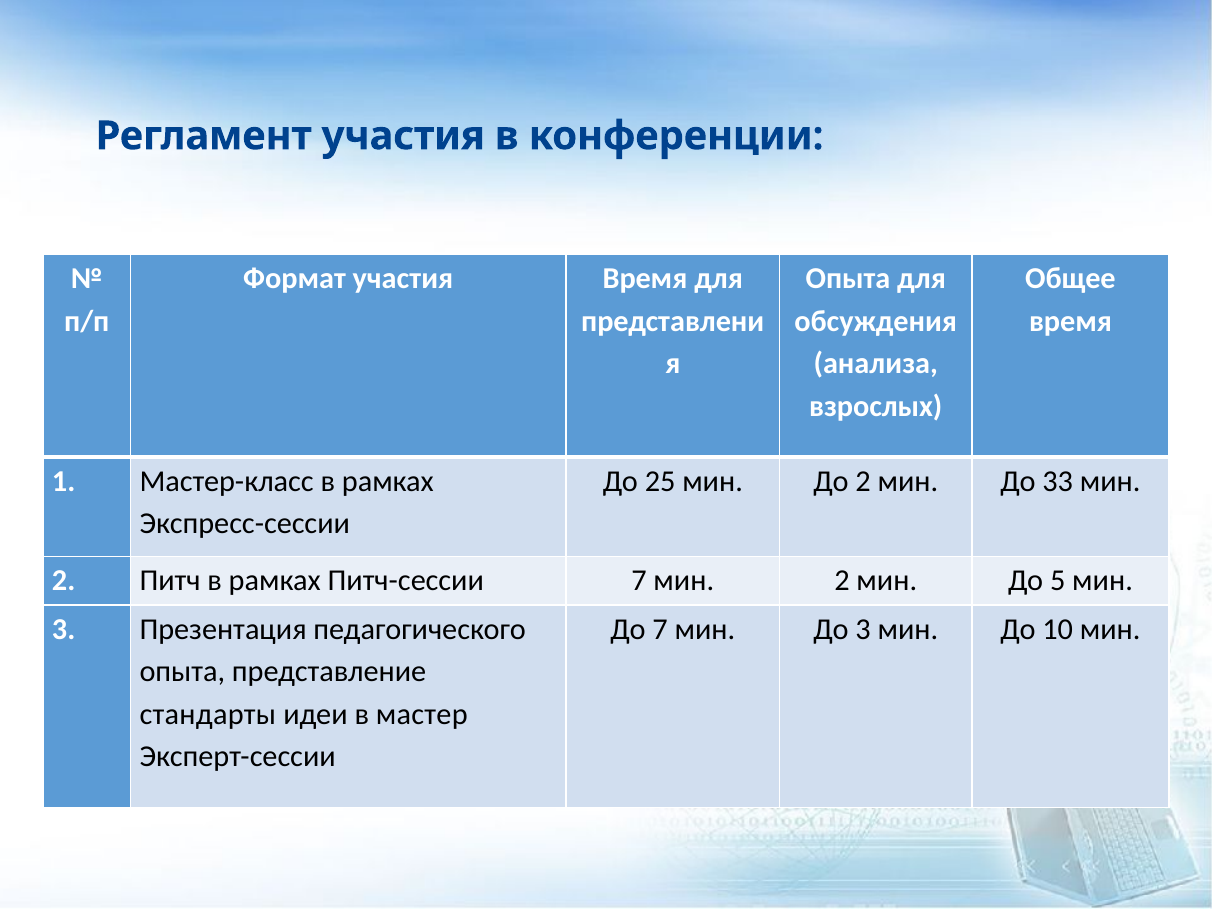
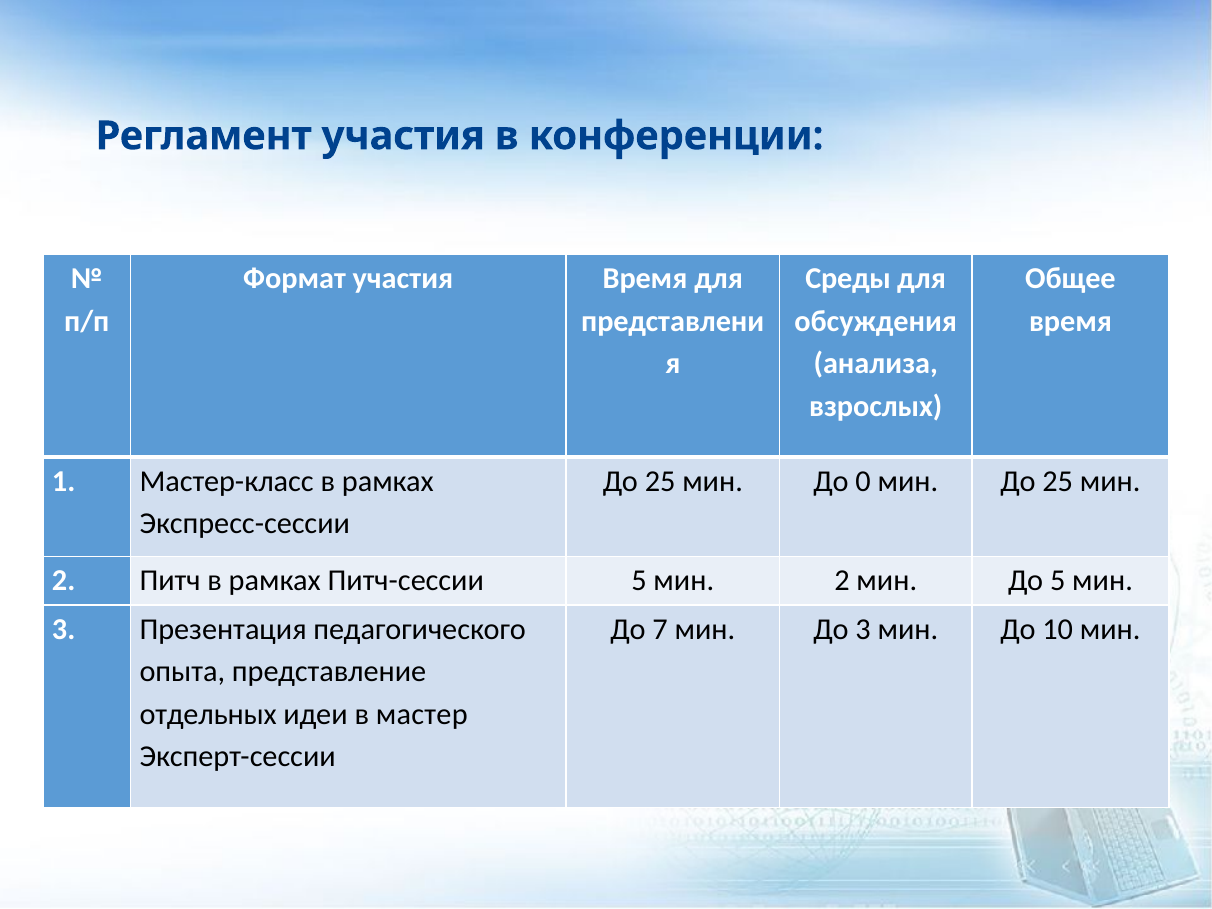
Опыта: Опыта -> Среды (848, 278)
До 2: 2 -> 0 (863, 481)
мин До 33: 33 -> 25 (1058, 481)
Питч-сессии 7: 7 -> 5 (639, 581)
стандарты: стандарты -> отдельных (208, 714)
